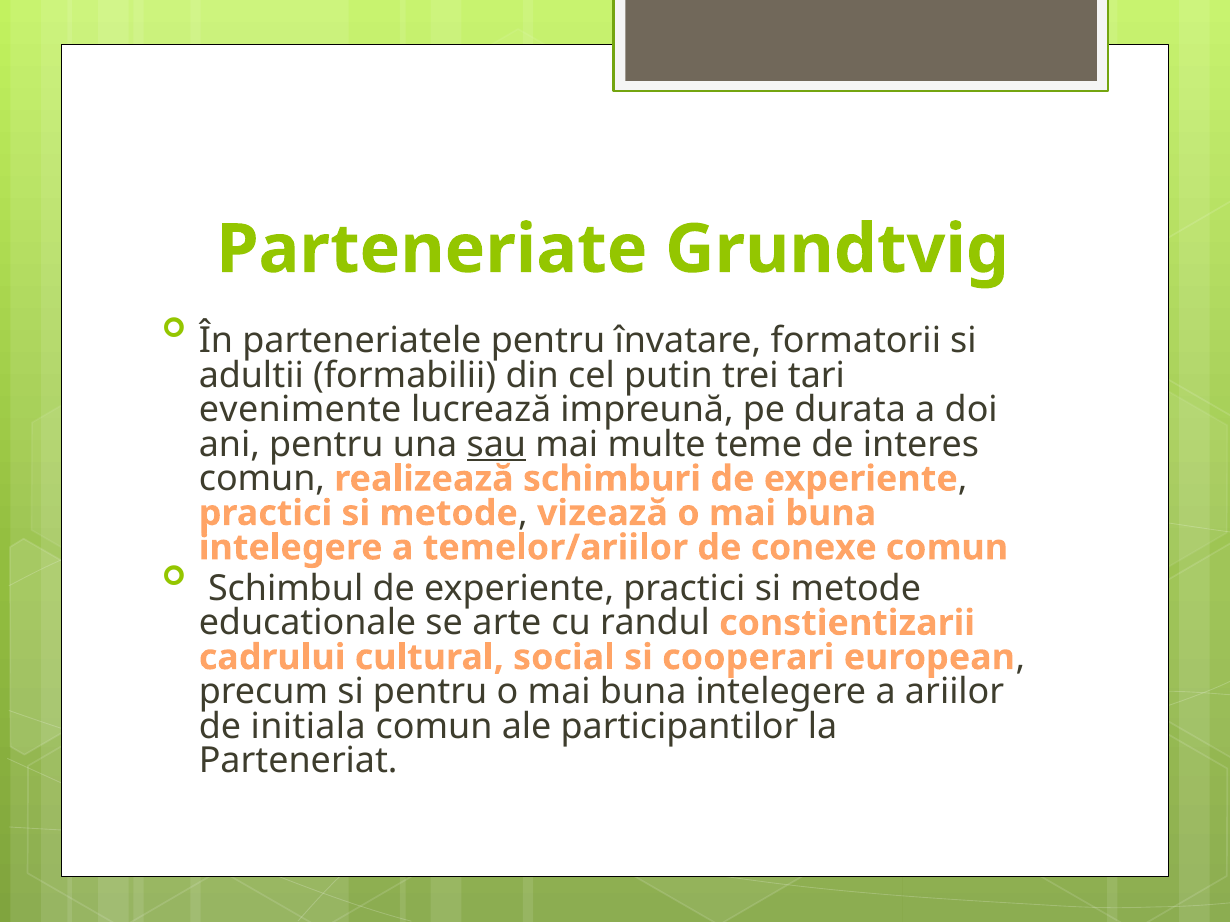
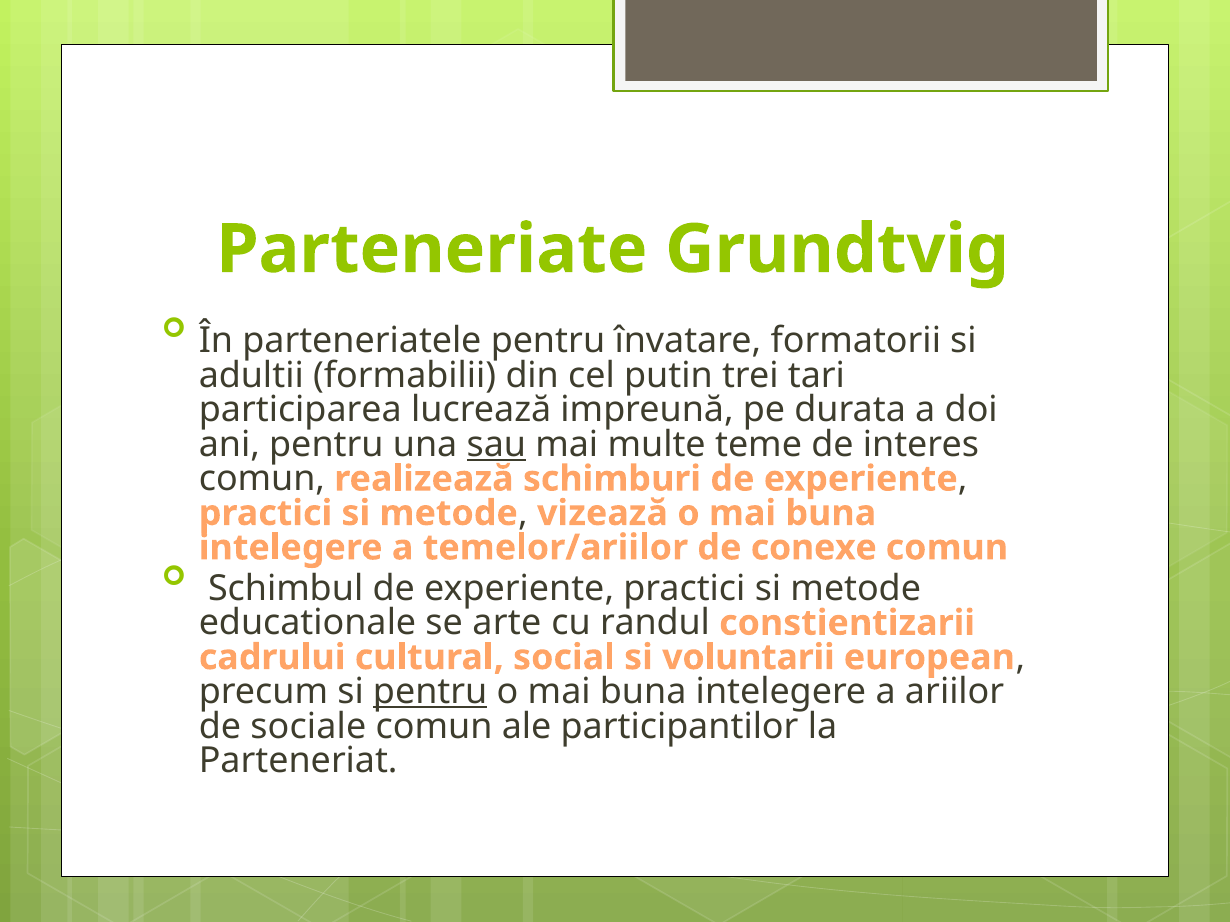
evenimente: evenimente -> participarea (300, 410)
cooperari: cooperari -> voluntarii (748, 658)
pentru underline: none -> present (430, 692)
initiala: initiala -> sociale (308, 727)
